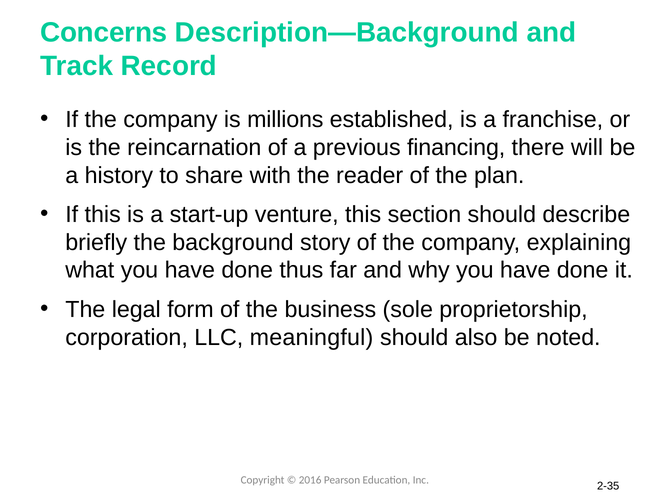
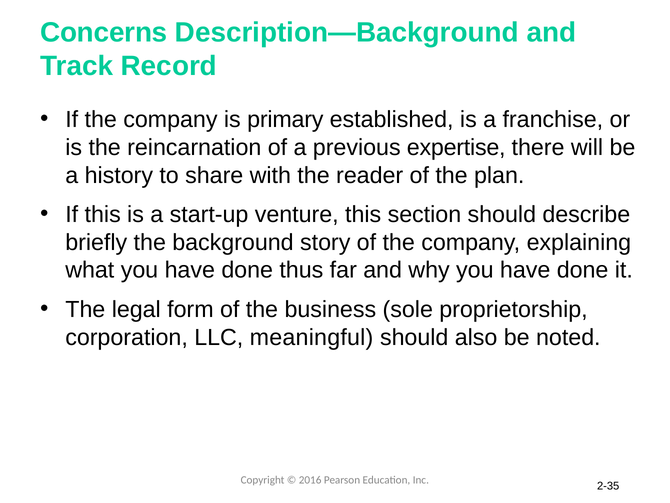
millions: millions -> primary (285, 119)
financing: financing -> expertise (456, 147)
